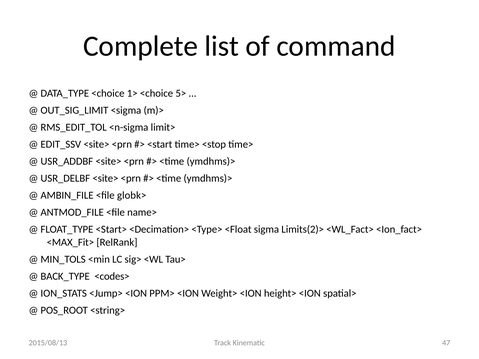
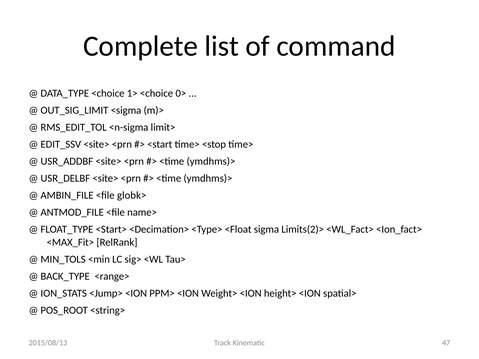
5>: 5> -> 0> (181, 93)
<codes>: <codes> -> <range> (112, 276)
